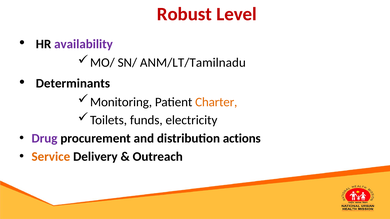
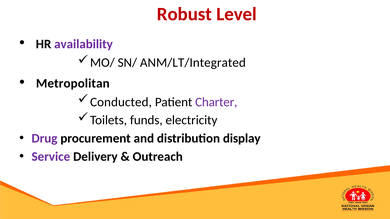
ANM/LT/Tamilnadu: ANM/LT/Tamilnadu -> ANM/LT/Integrated (193, 63)
Determinants: Determinants -> Metropolitan (73, 84)
Monitoring: Monitoring -> Conducted (121, 102)
Charter colour: orange -> purple (216, 102)
actions: actions -> display (242, 139)
Service colour: orange -> purple (51, 157)
